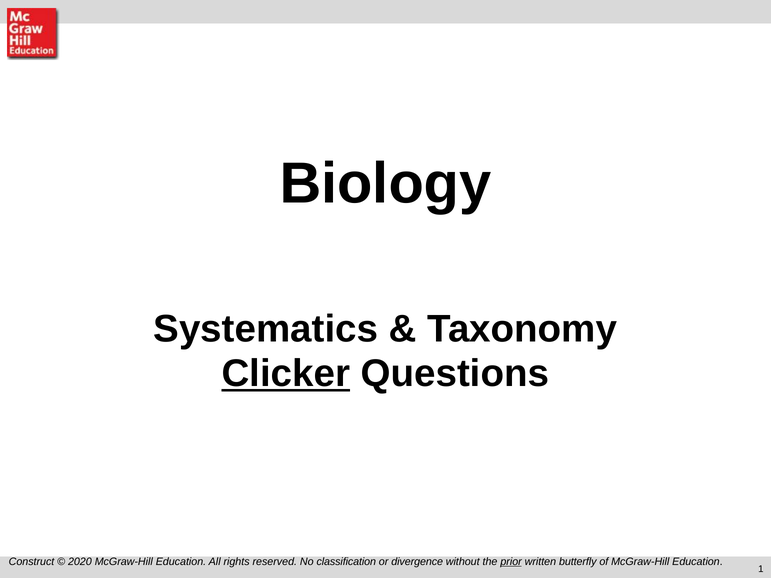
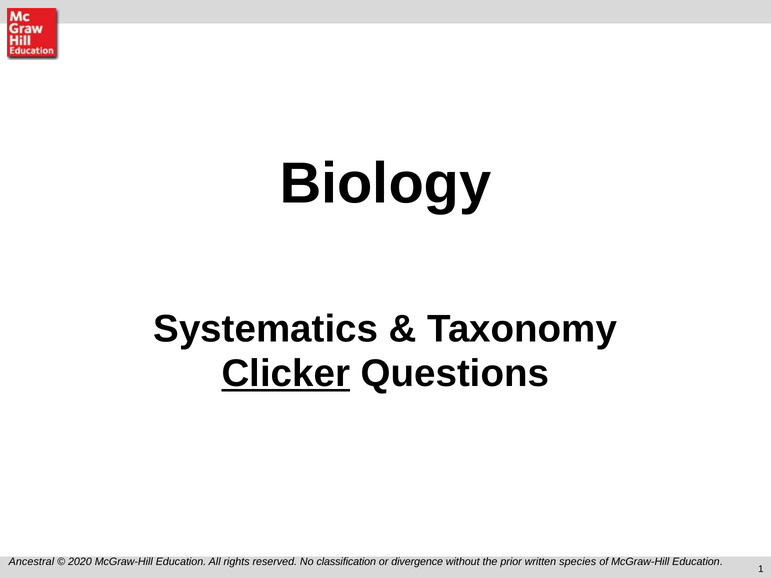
Construct: Construct -> Ancestral (31, 562)
prior underline: present -> none (511, 562)
butterfly: butterfly -> species (578, 562)
